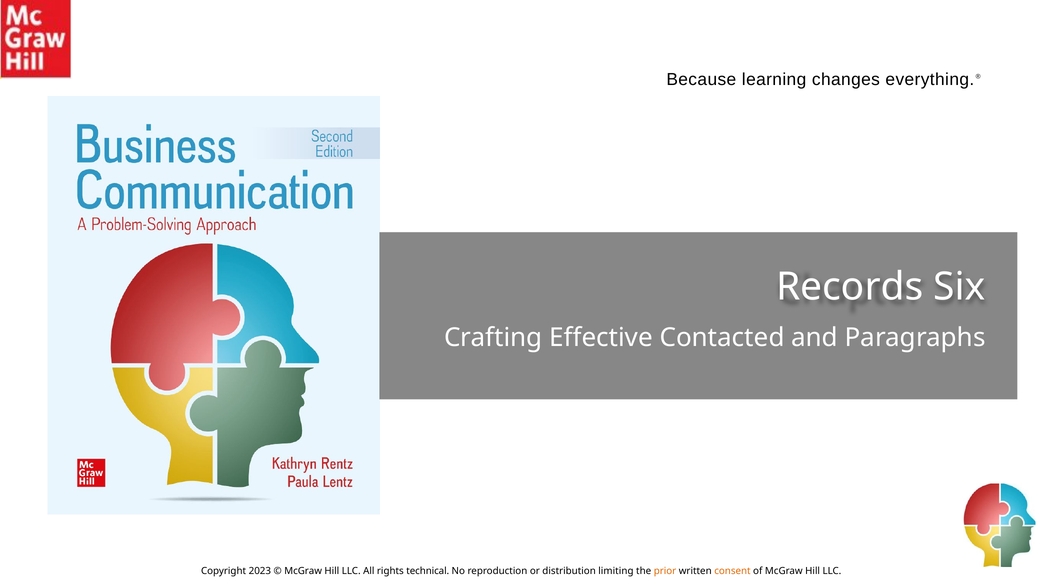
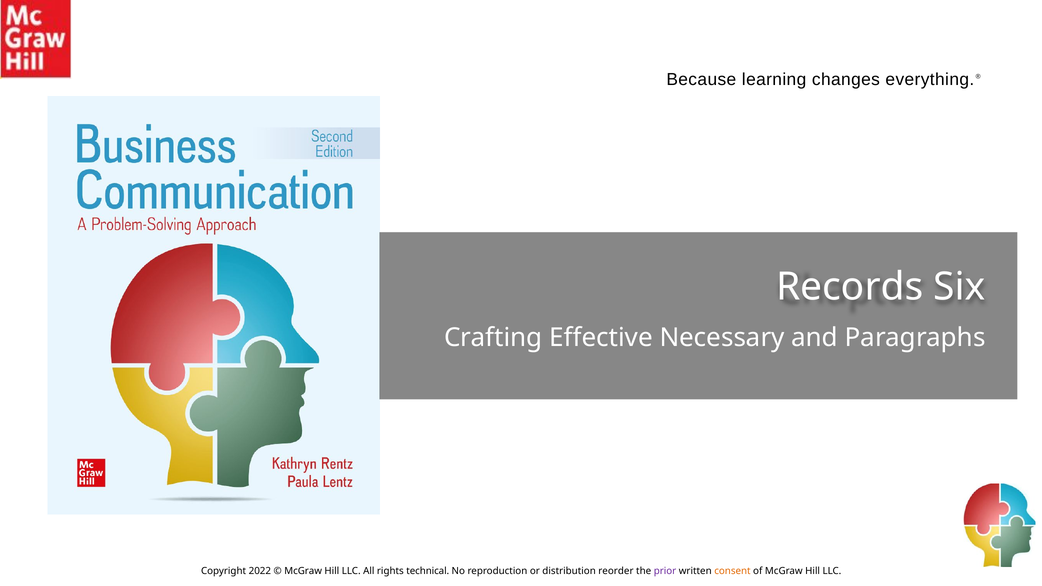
Contacted: Contacted -> Necessary (722, 338)
2023: 2023 -> 2022 (260, 571)
limiting: limiting -> reorder (616, 571)
prior colour: orange -> purple (665, 571)
